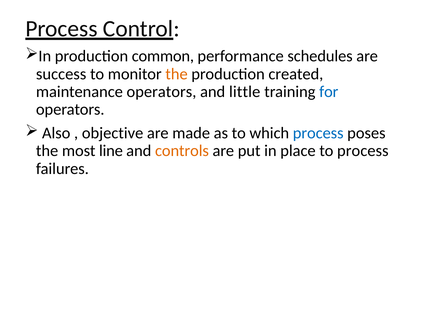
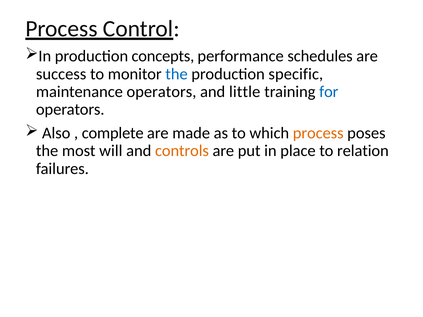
common: common -> concepts (163, 56)
the colour: orange -> blue (177, 74)
created: created -> specific (296, 74)
objective: objective -> complete (113, 133)
process colour: blue -> orange (318, 133)
line: line -> will (111, 151)
to process: process -> relation (363, 151)
